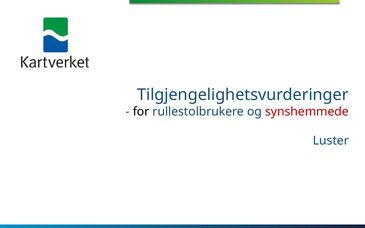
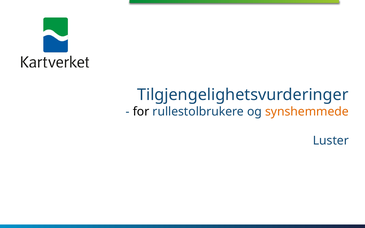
synshemmede colour: red -> orange (307, 112)
